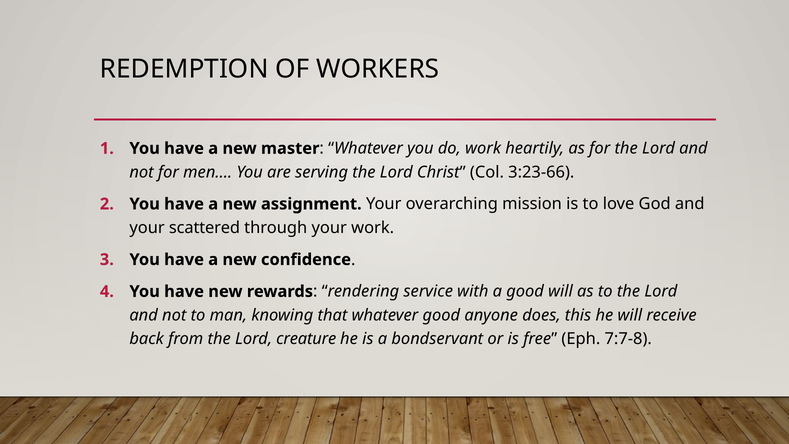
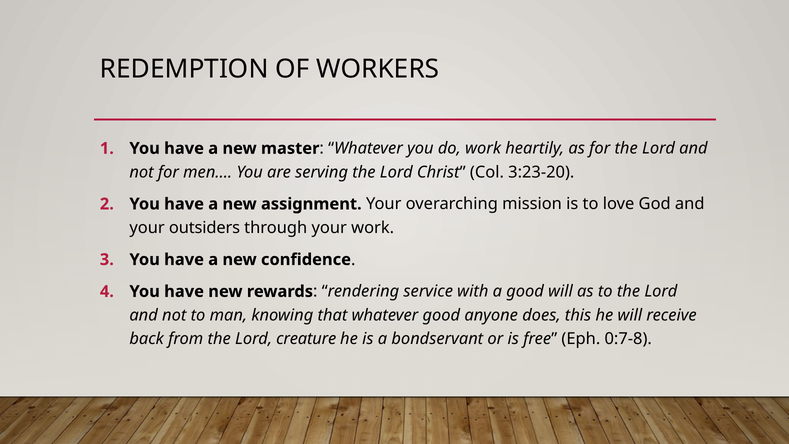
3:23-66: 3:23-66 -> 3:23-20 (541, 172)
scattered: scattered -> outsiders (205, 228)
7:7-8: 7:7-8 -> 0:7-8 (628, 339)
